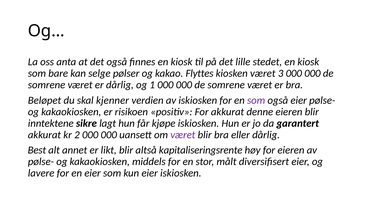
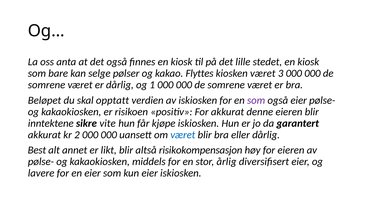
kjenner: kjenner -> opptatt (113, 100)
lagt: lagt -> vite (108, 123)
været colour: purple -> blue (183, 135)
kapitaliseringsrente: kapitaliseringsrente -> risikokompensasjon (201, 150)
målt: målt -> årlig (226, 162)
